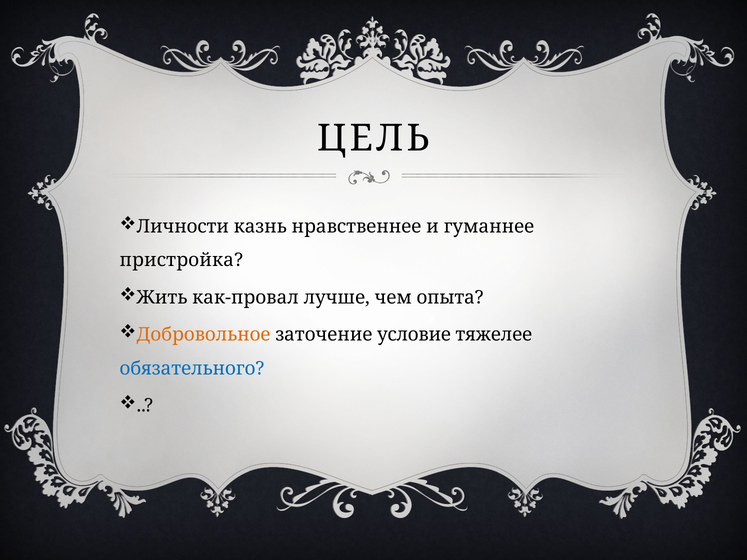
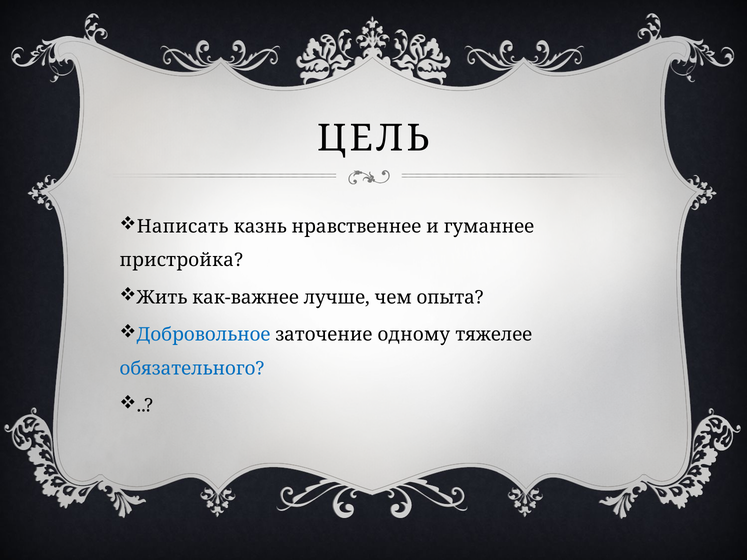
Личности: Личности -> Написать (183, 227)
как-провал: как-провал -> как-важнее (246, 298)
Добровольное colour: orange -> blue (204, 335)
условие: условие -> одному (414, 335)
